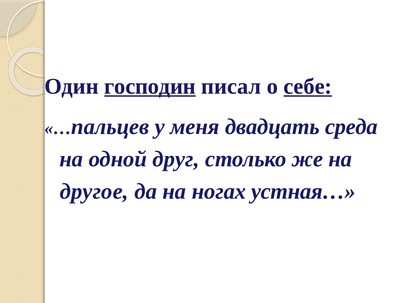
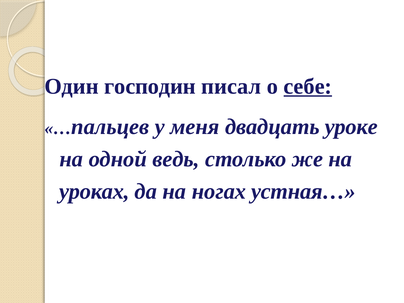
господин underline: present -> none (150, 86)
среда: среда -> уроке (351, 127)
друг: друг -> ведь (176, 159)
другое: другое -> уроках (94, 191)
